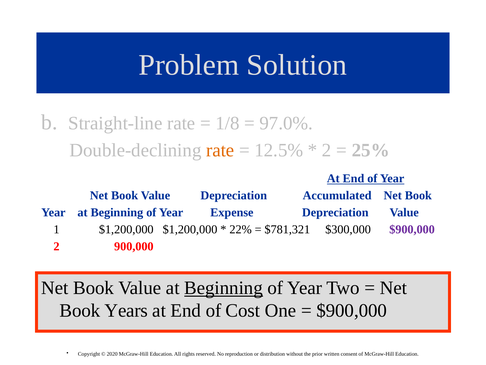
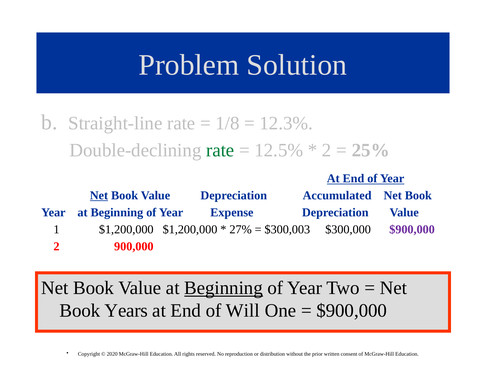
97.0%: 97.0% -> 12.3% (286, 123)
rate colour: orange -> green (220, 150)
Net underline: none -> present (99, 195)
22%: 22% -> 27% (241, 229)
$781,321: $781,321 -> $300,003 (287, 229)
Cost: Cost -> Will (243, 310)
